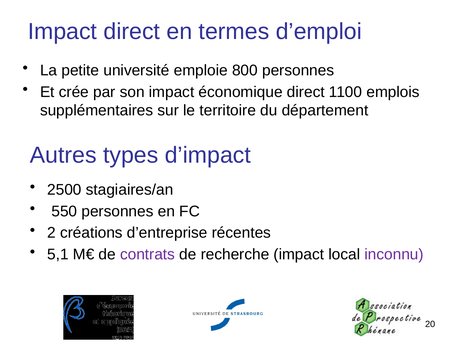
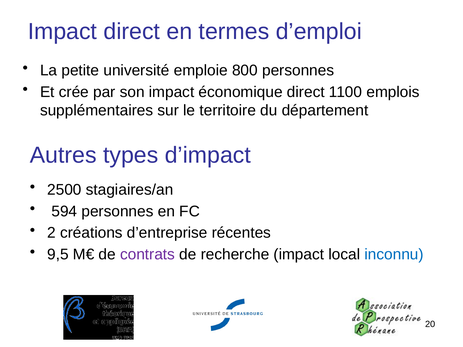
550: 550 -> 594 (64, 211)
5,1: 5,1 -> 9,5 (58, 255)
inconnu colour: purple -> blue (394, 255)
